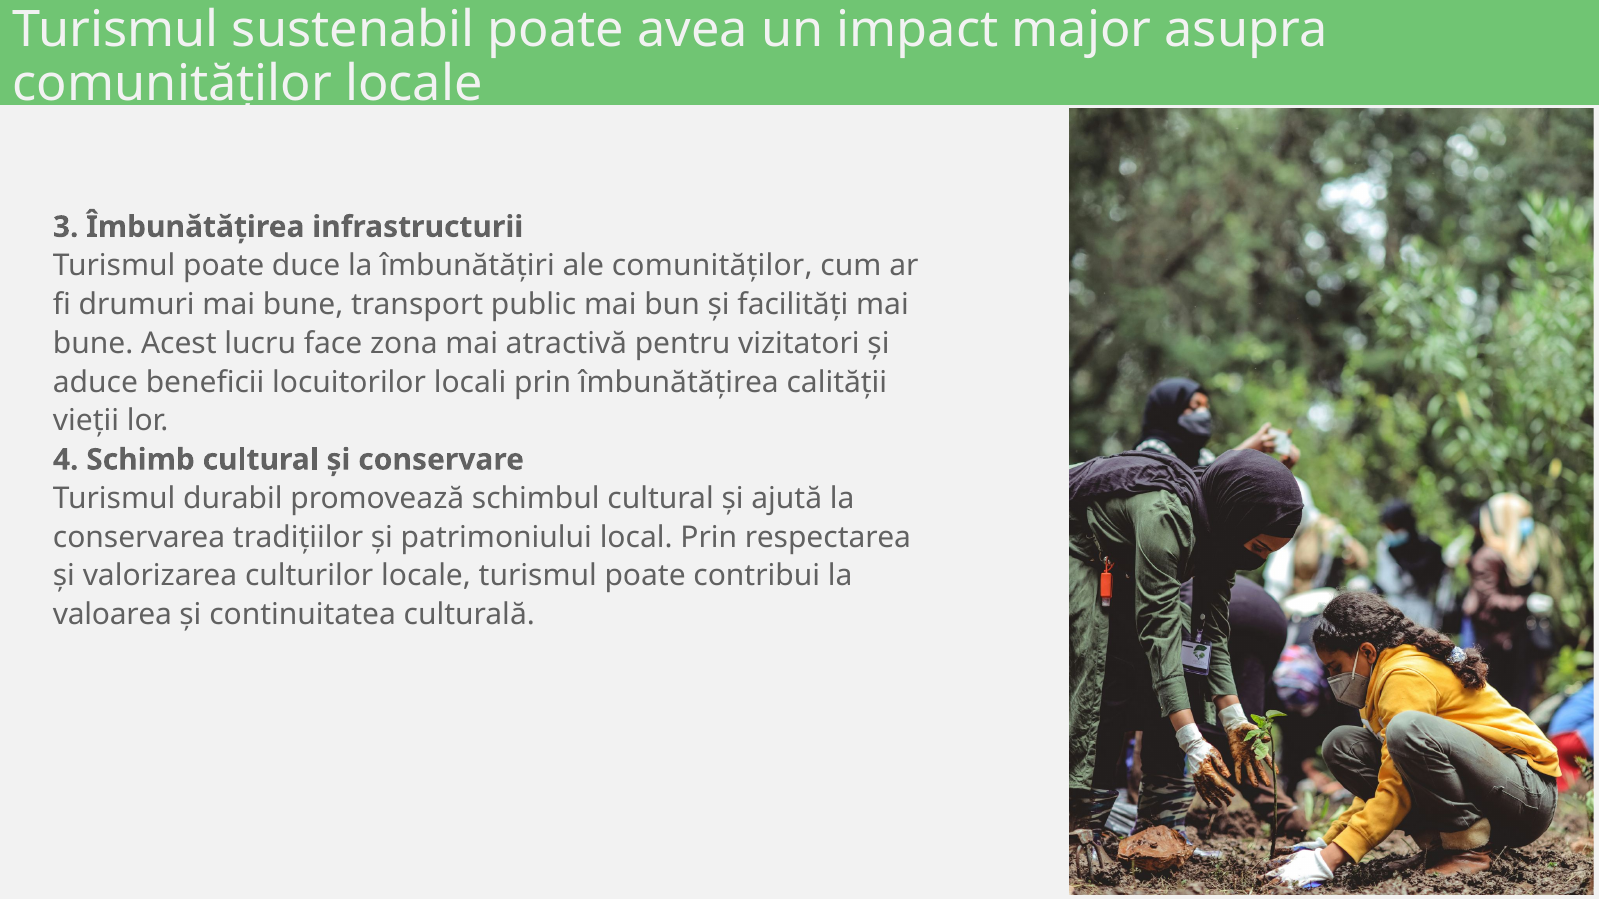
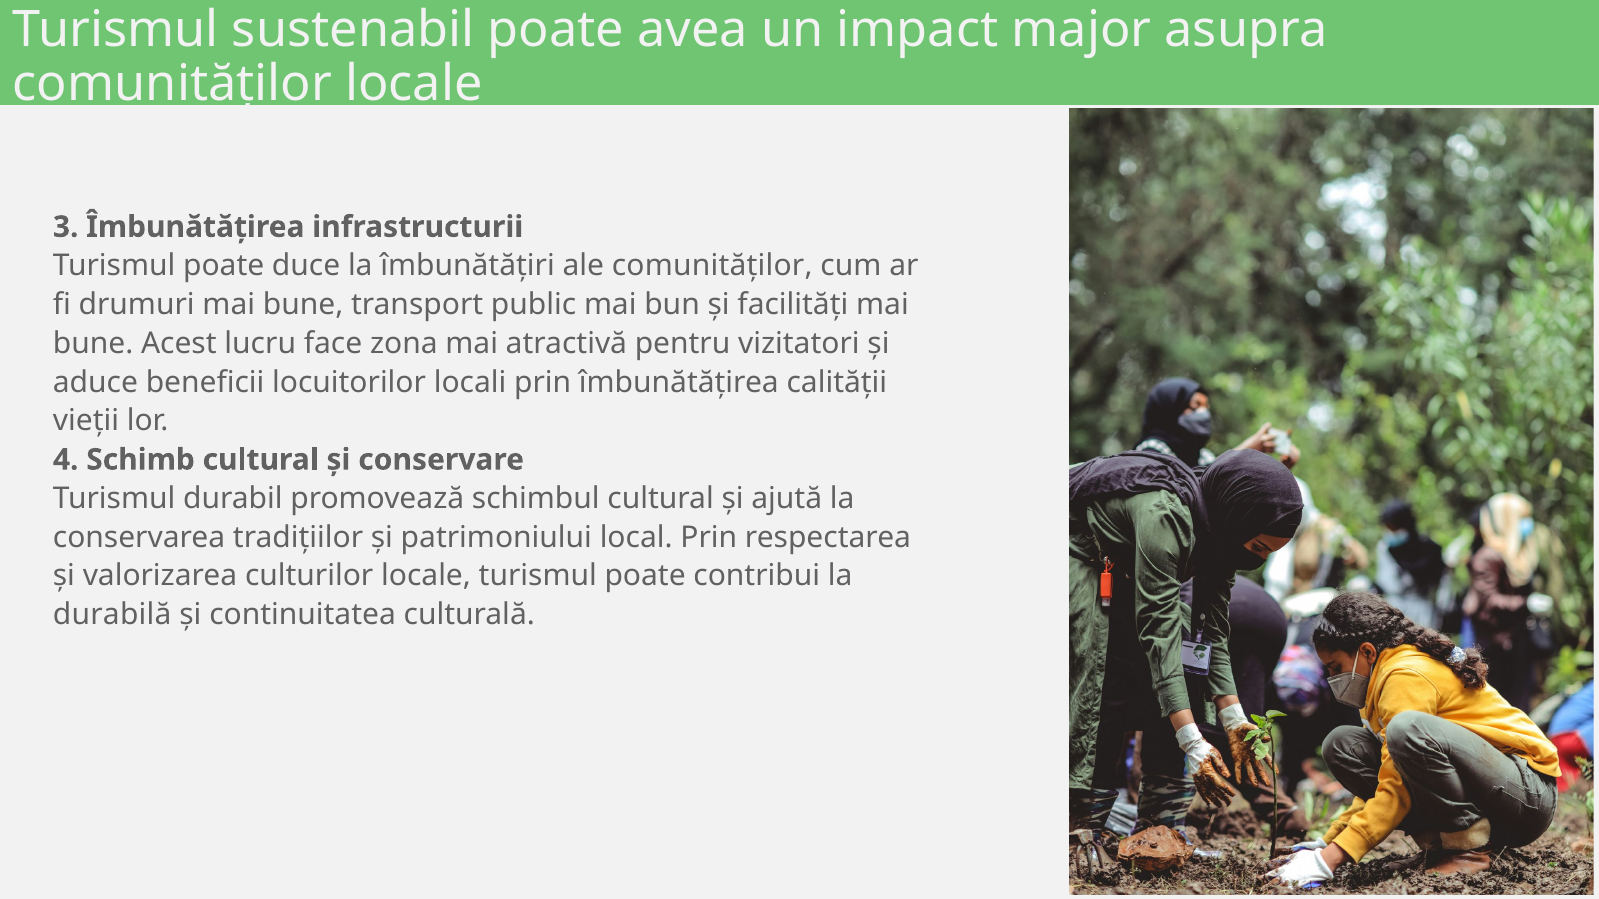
valoarea: valoarea -> durabilă (112, 615)
